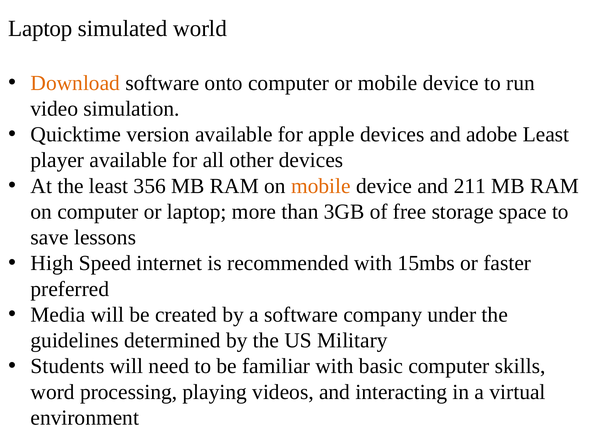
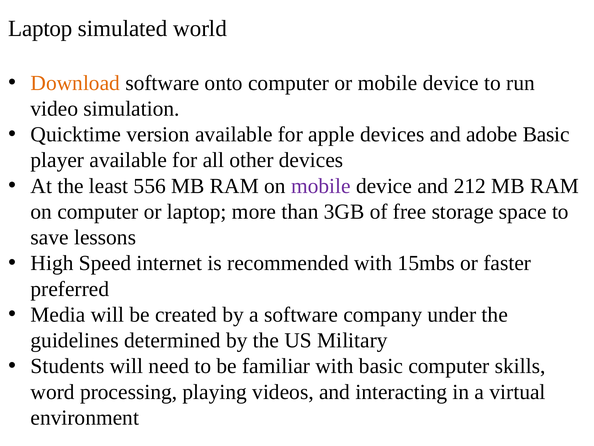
adobe Least: Least -> Basic (546, 134)
356: 356 -> 556 (150, 186)
mobile colour: orange -> purple (321, 186)
211: 211 -> 212 (470, 186)
